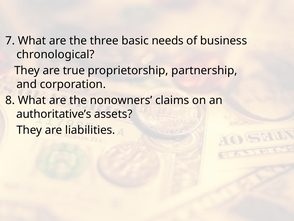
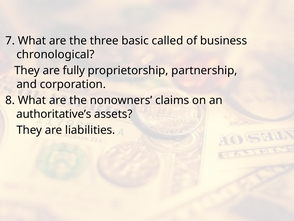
needs: needs -> called (168, 41)
true: true -> fully (74, 70)
